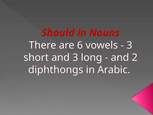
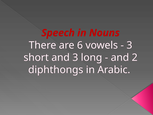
Should: Should -> Speech (58, 33)
